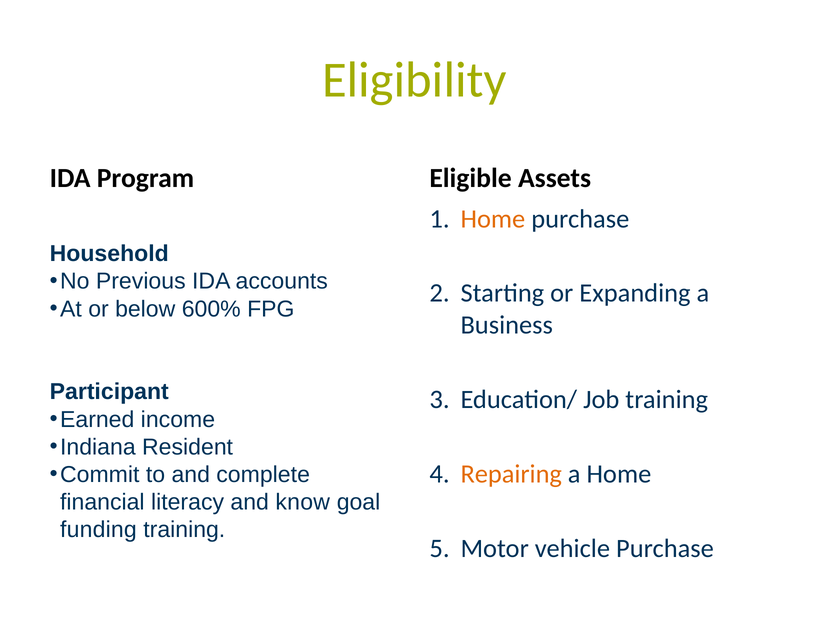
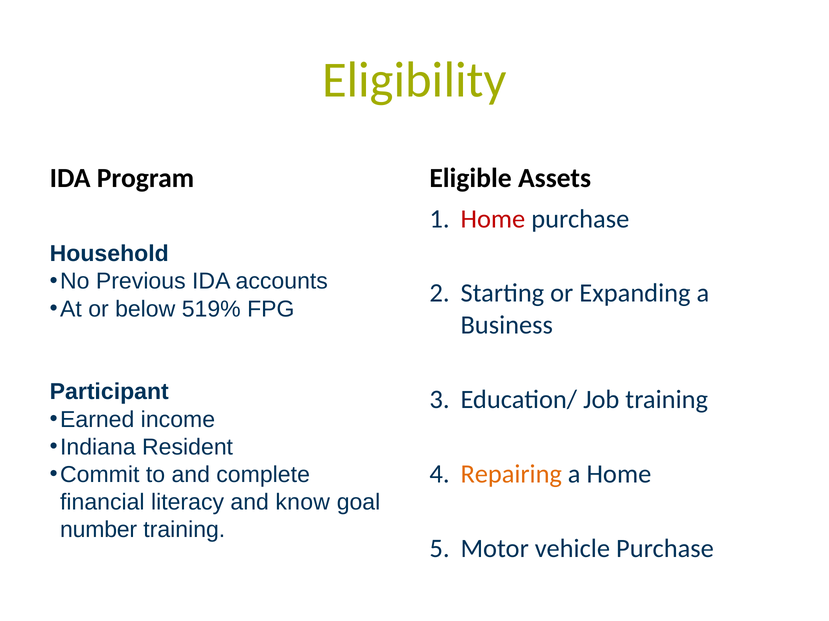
Home colour: orange -> red (493, 219)
600%: 600% -> 519% (211, 309)
funding: funding -> number (99, 531)
